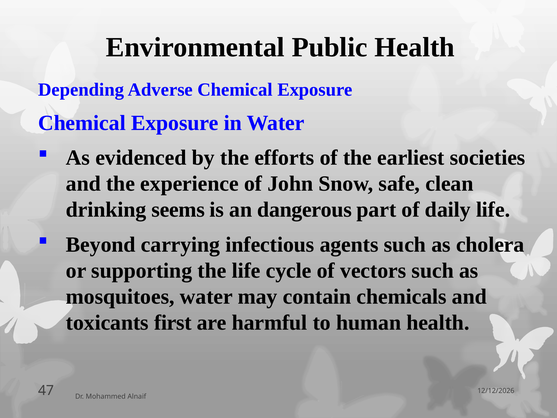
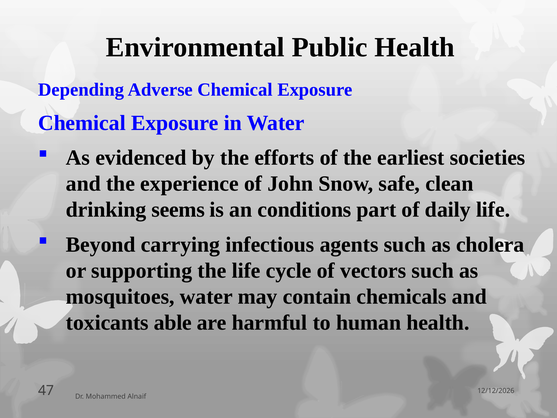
dangerous: dangerous -> conditions (304, 210)
first: first -> able (173, 322)
